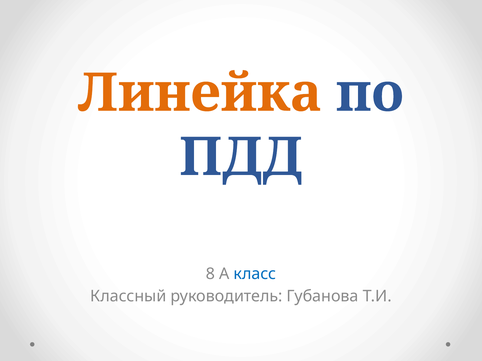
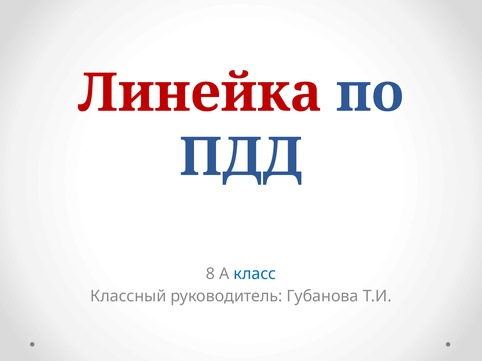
Линейка colour: orange -> red (200, 93)
